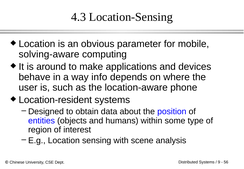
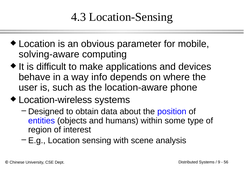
around: around -> difficult (51, 67)
Location-resident: Location-resident -> Location-wireless (55, 100)
